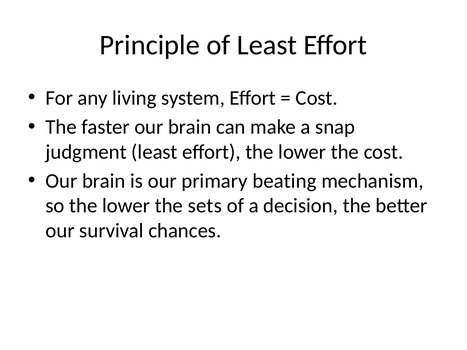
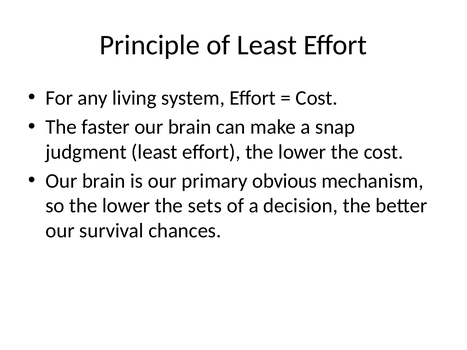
beating: beating -> obvious (285, 181)
